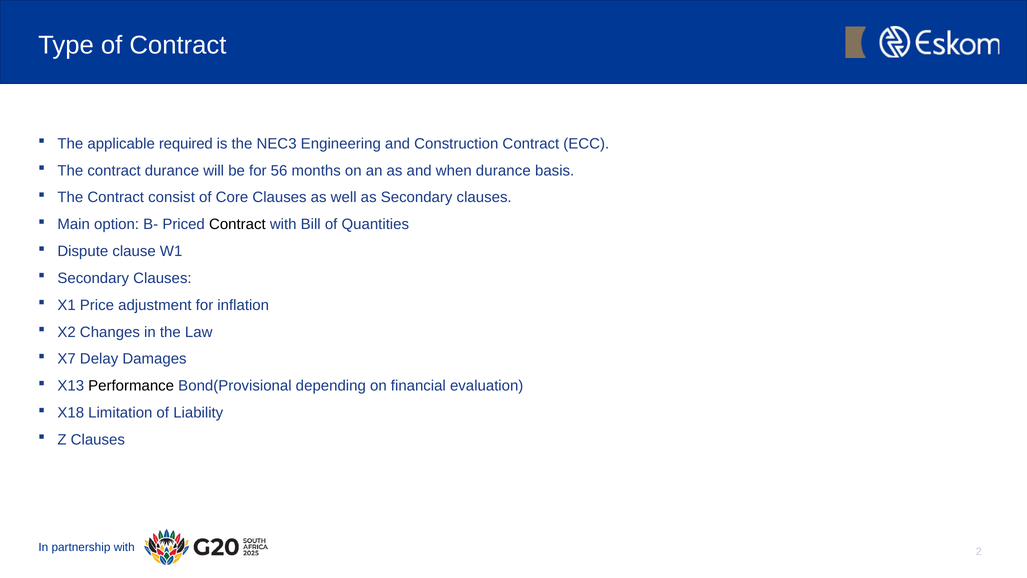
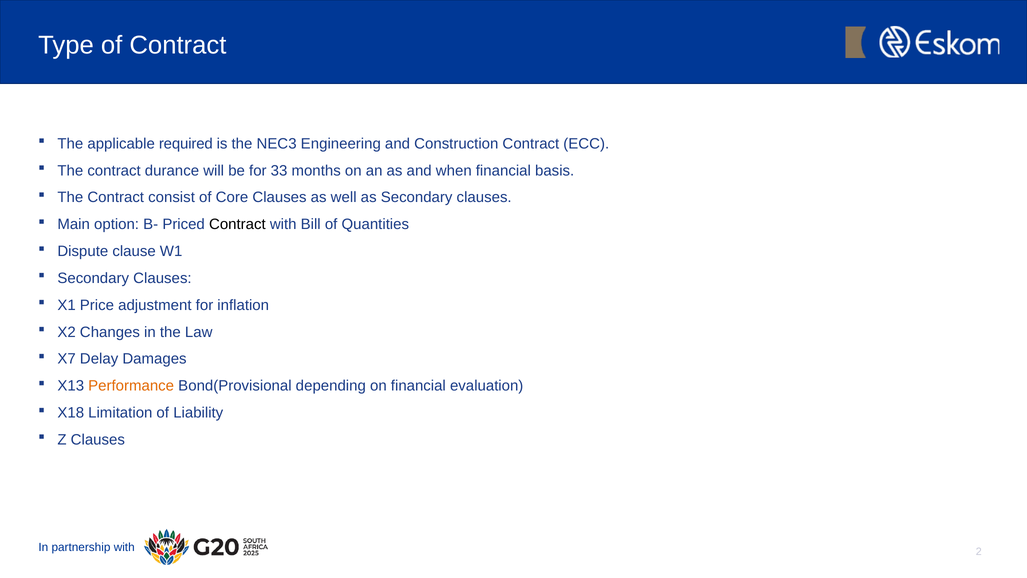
56: 56 -> 33 (279, 171)
when durance: durance -> financial (503, 171)
Performance colour: black -> orange (131, 386)
